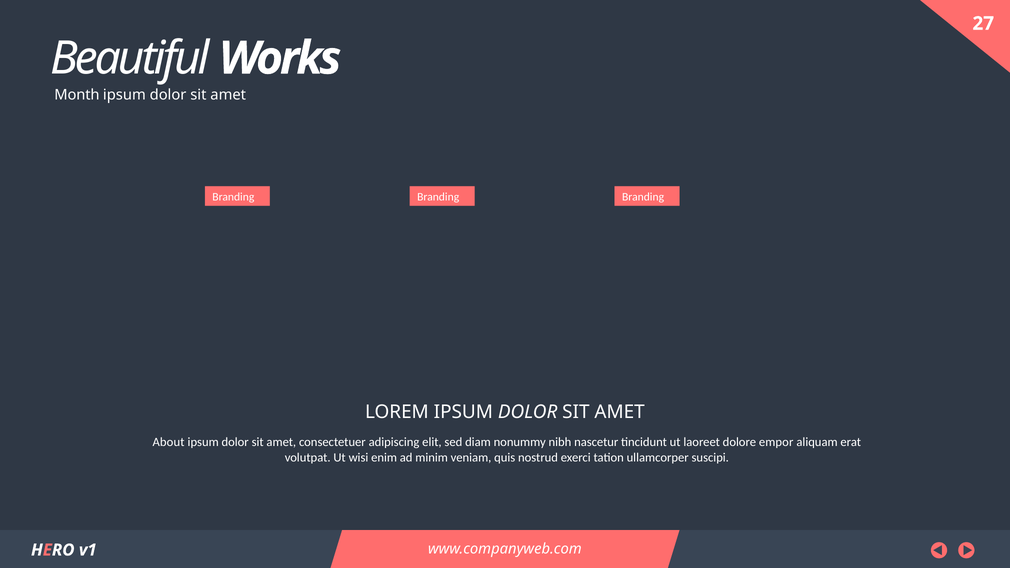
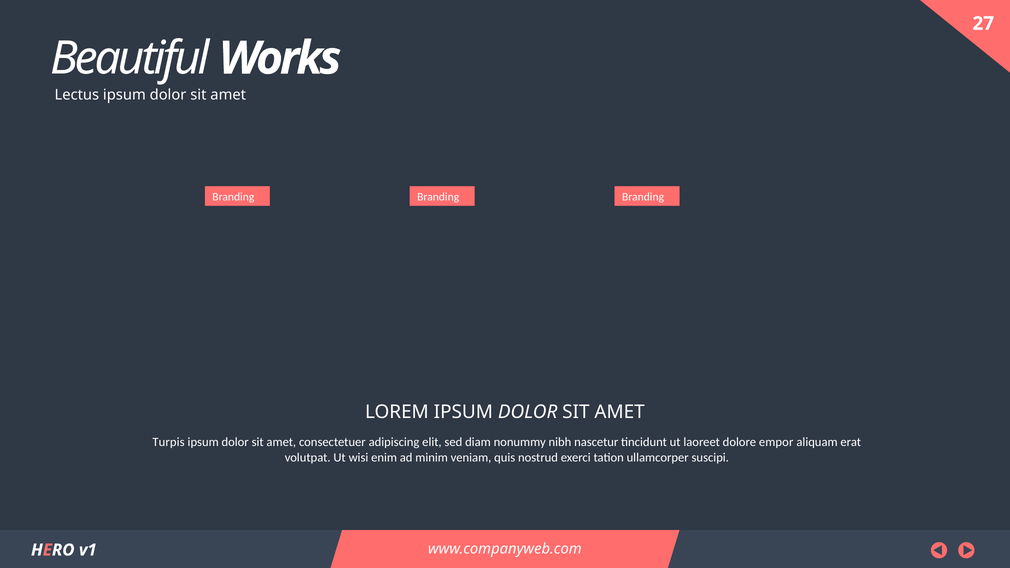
Month: Month -> Lectus (77, 95)
About: About -> Turpis (169, 442)
